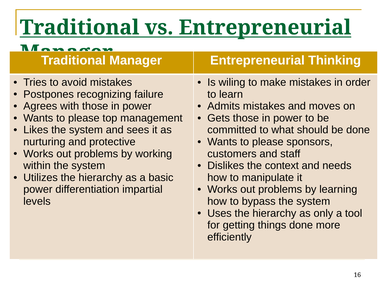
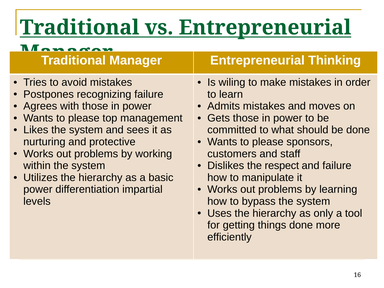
context: context -> respect (282, 166)
and needs: needs -> failure (337, 166)
